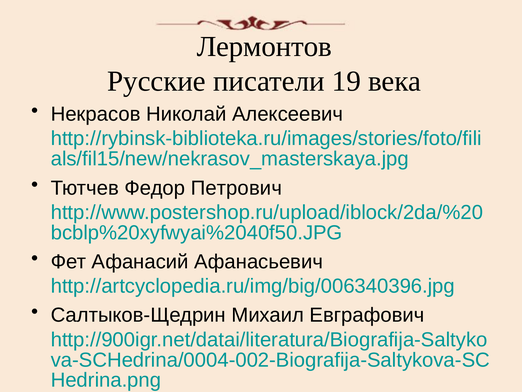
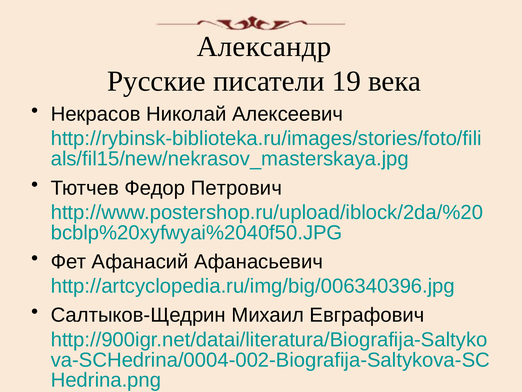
Лермонтов: Лермонтов -> Александр (264, 46)
